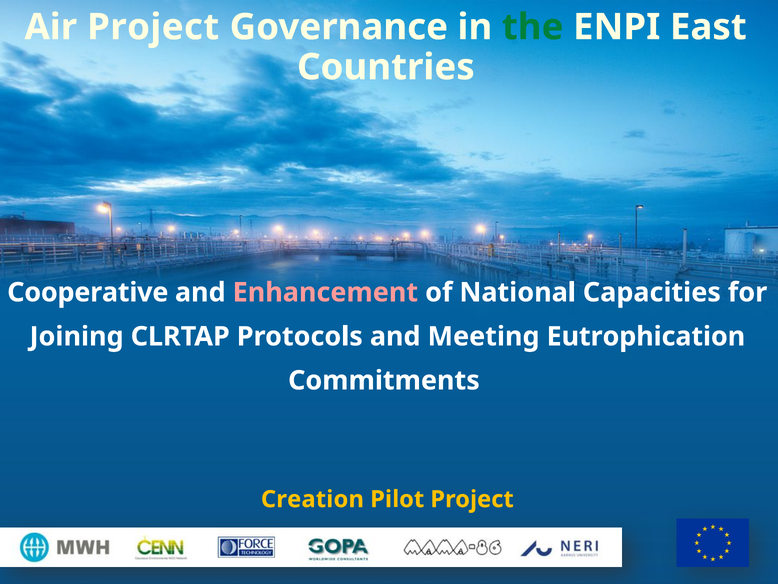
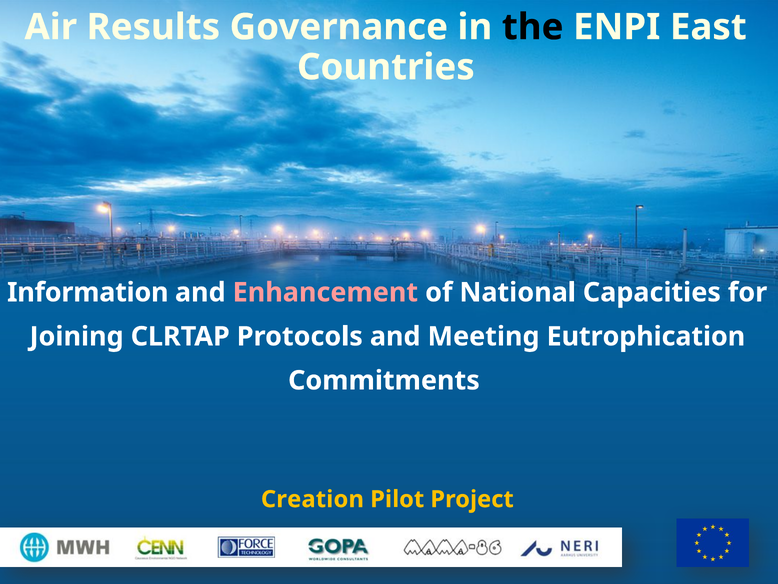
Air Project: Project -> Results (153, 27)
the colour: green -> black (533, 27)
Cooperative: Cooperative -> Information (88, 292)
